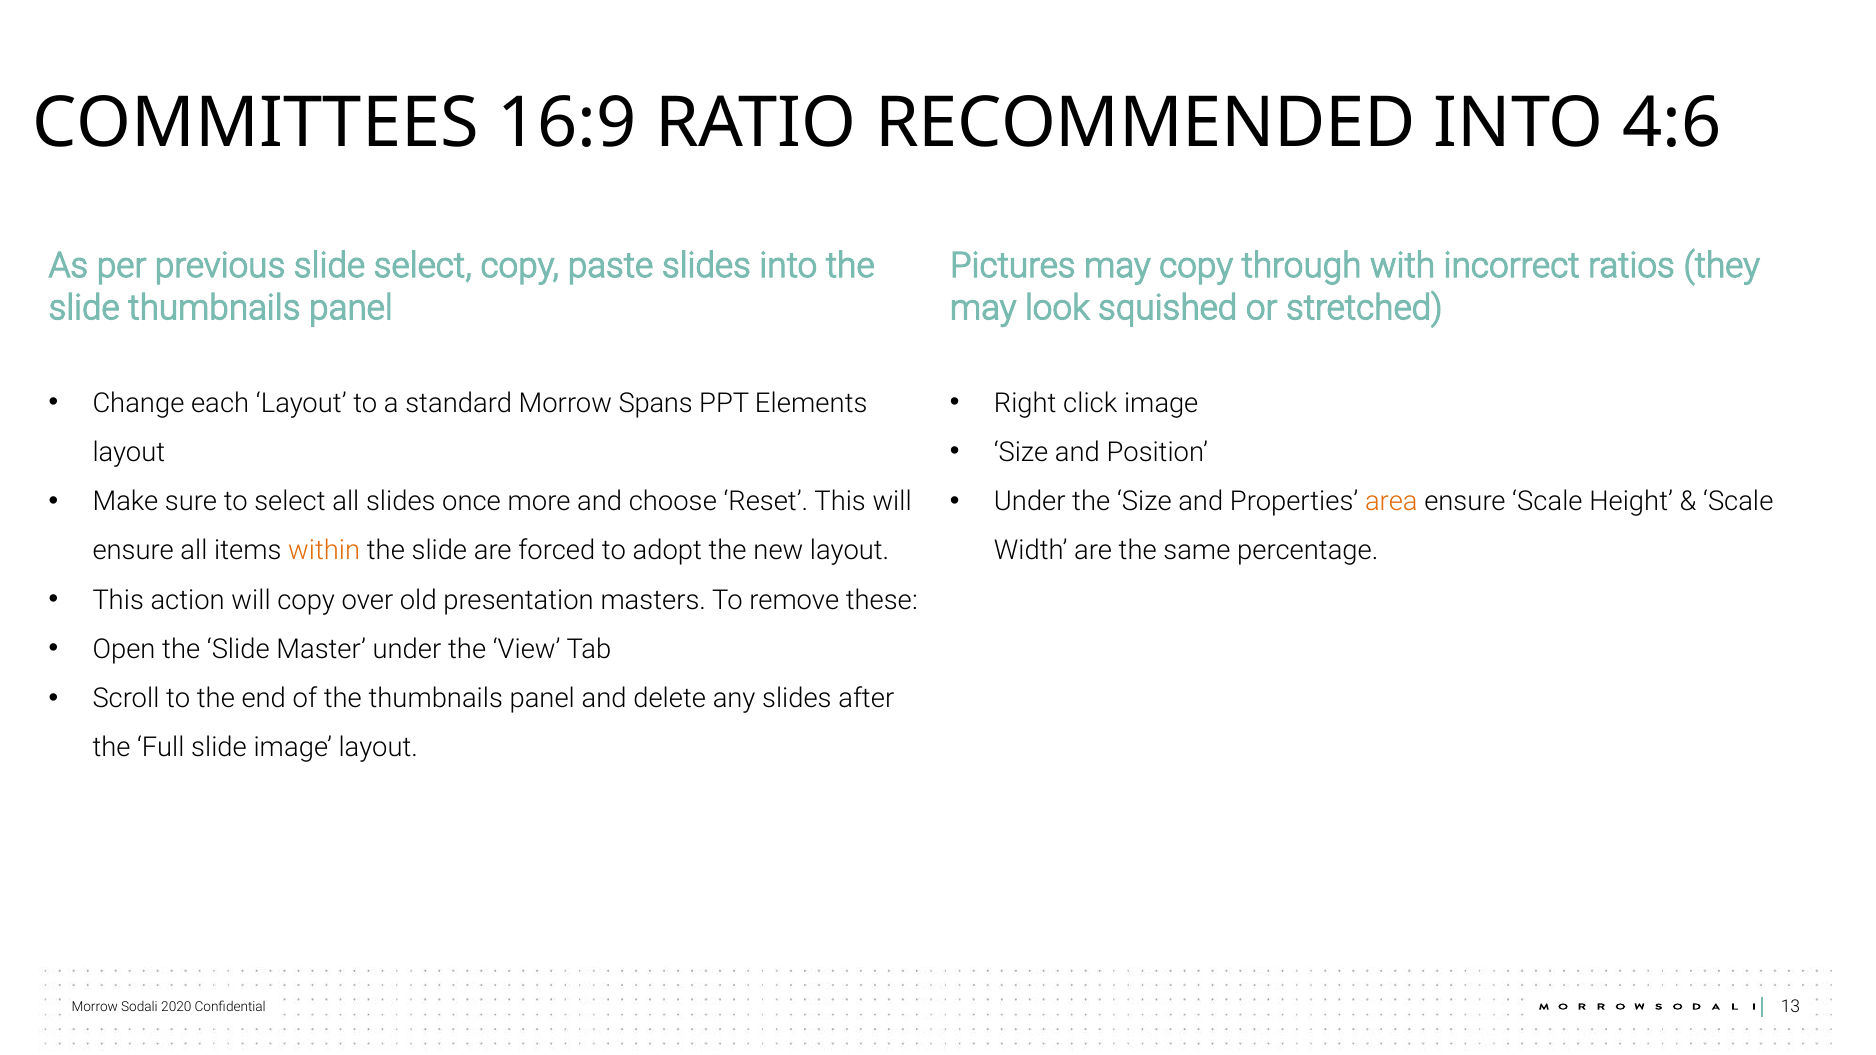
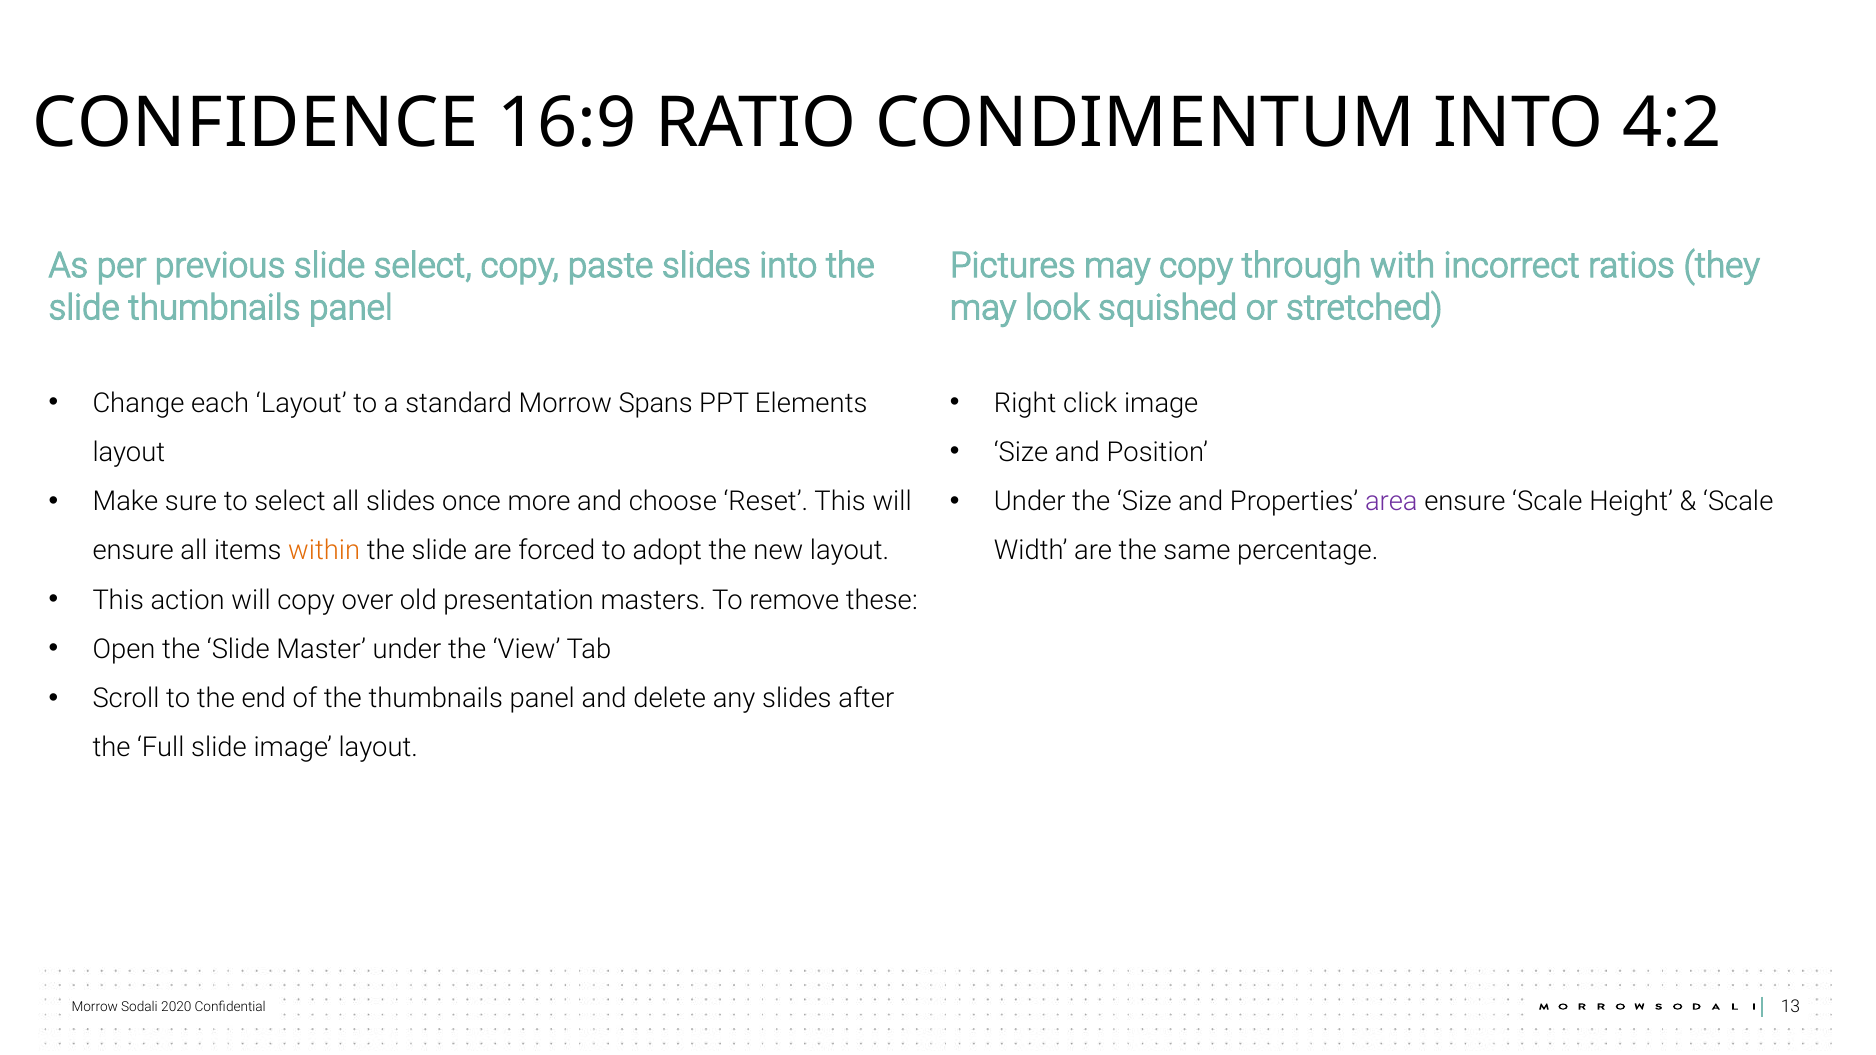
COMMITTEES: COMMITTEES -> CONFIDENCE (255, 123)
RECOMMENDED: RECOMMENDED -> CONDIMENTUM (1145, 123)
4:6: 4:6 -> 4:2 (1672, 123)
area colour: orange -> purple (1391, 502)
